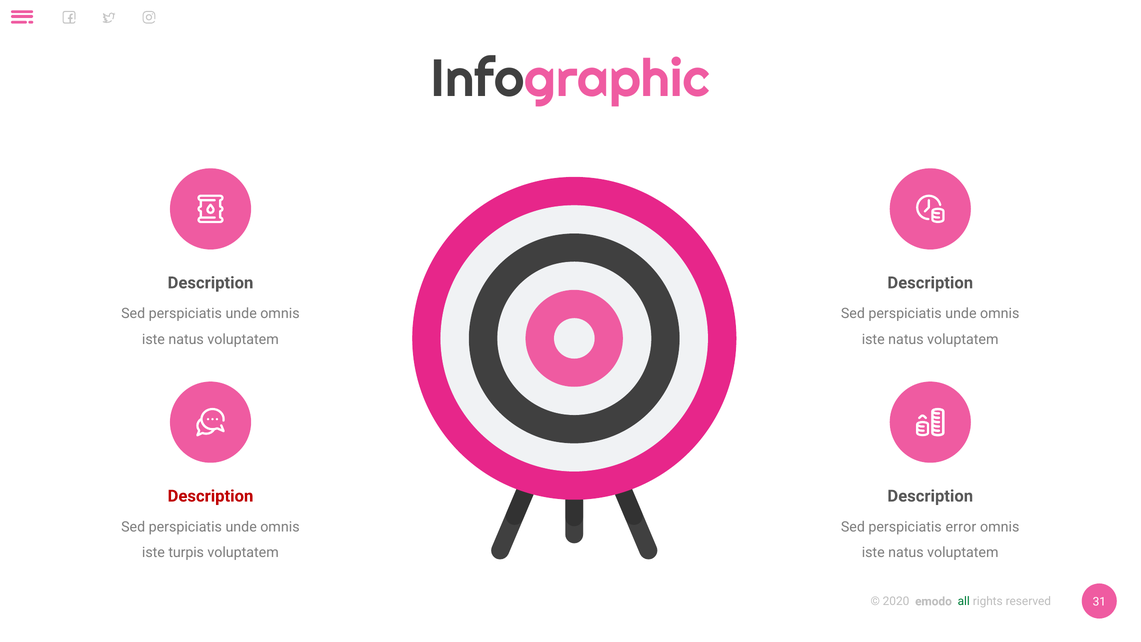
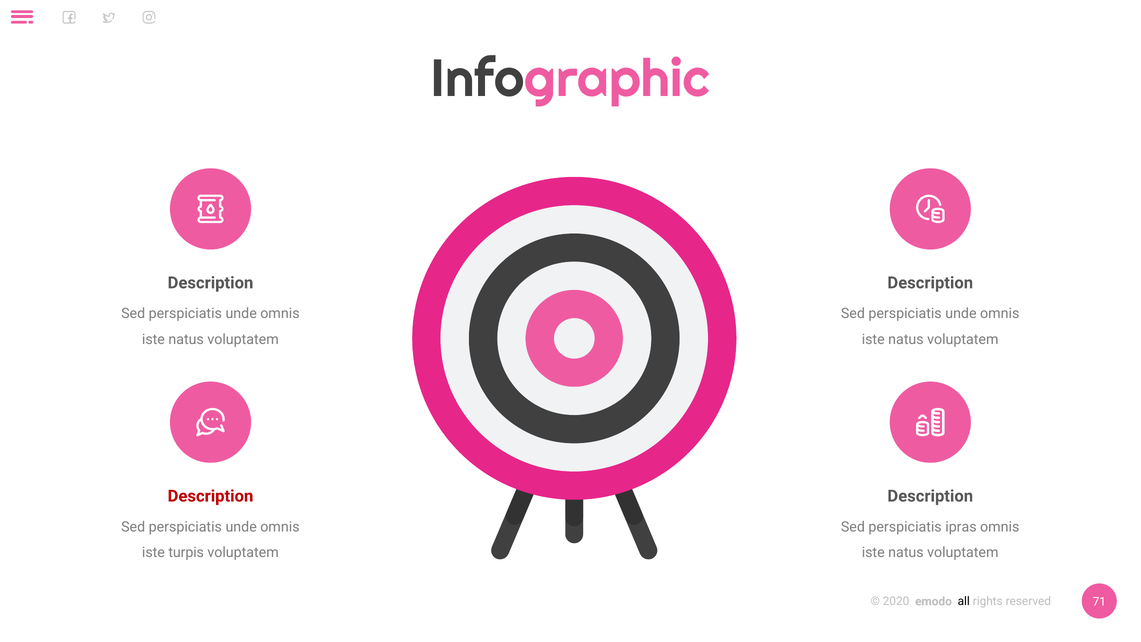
error: error -> ipras (961, 527)
all colour: green -> black (964, 601)
31: 31 -> 71 (1099, 601)
